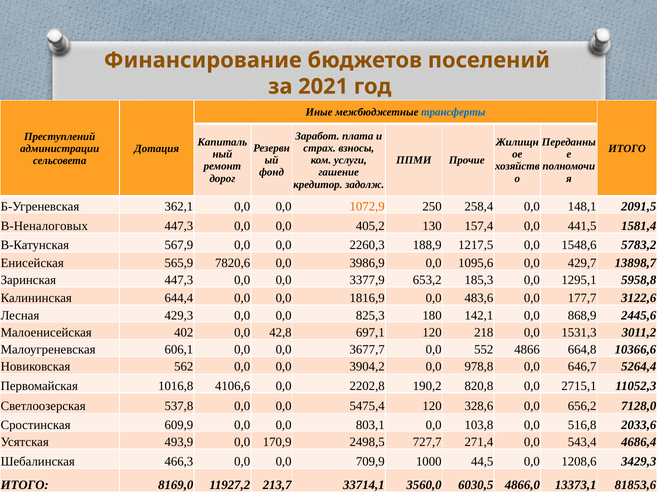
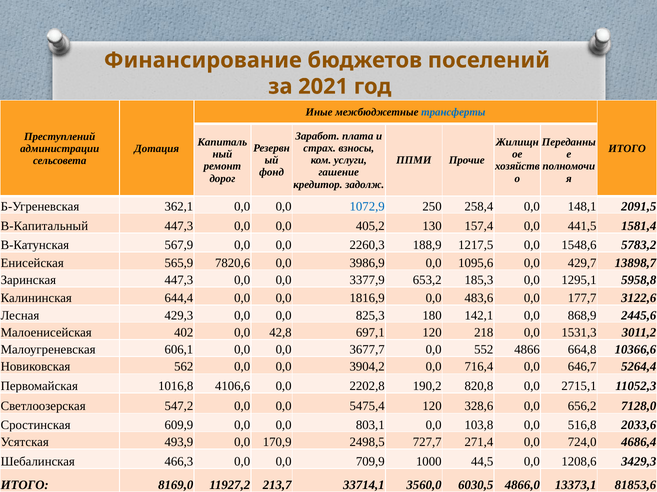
1072,9 colour: orange -> blue (367, 207)
В-Неналоговых: В-Неналоговых -> В-Капитальный (44, 226)
978,8: 978,8 -> 716,4 (479, 367)
537,8: 537,8 -> 547,2 (179, 407)
543,4: 543,4 -> 724,0 (582, 443)
